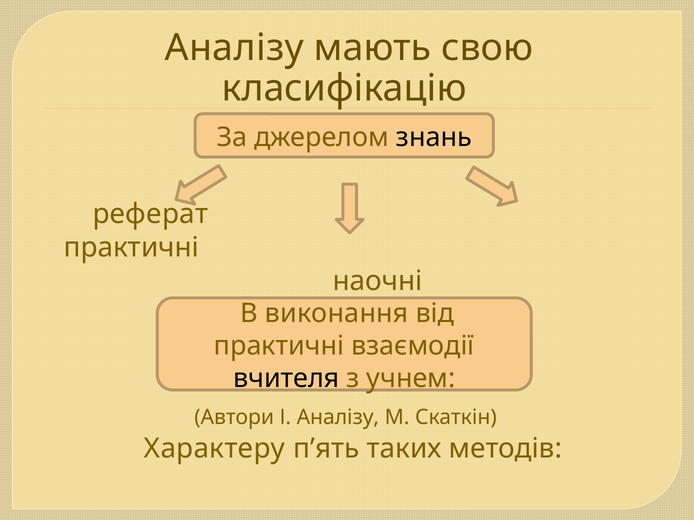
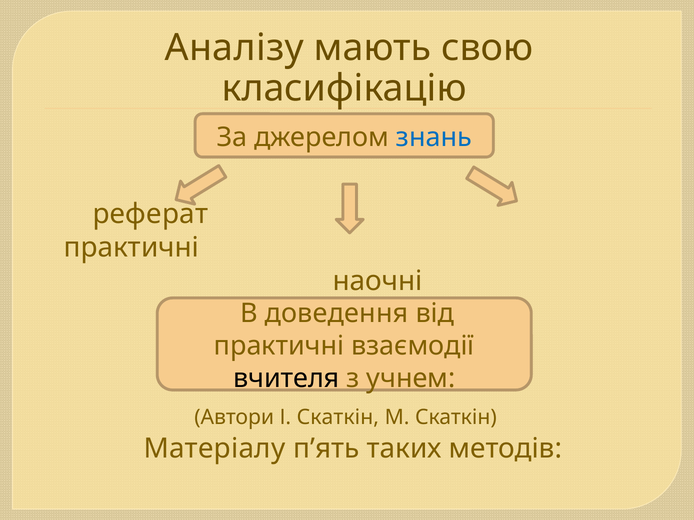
знань colour: black -> blue (434, 137)
виконання: виконання -> доведення (337, 314)
І Аналізу: Аналізу -> Скаткін (338, 418)
Характеру: Характеру -> Матеріалу (214, 449)
